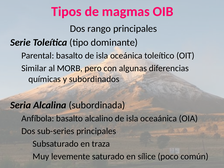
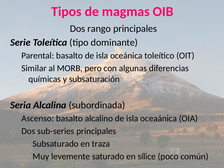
subordinados: subordinados -> subsaturación (94, 79)
Anfíbola: Anfíbola -> Ascenso (38, 118)
